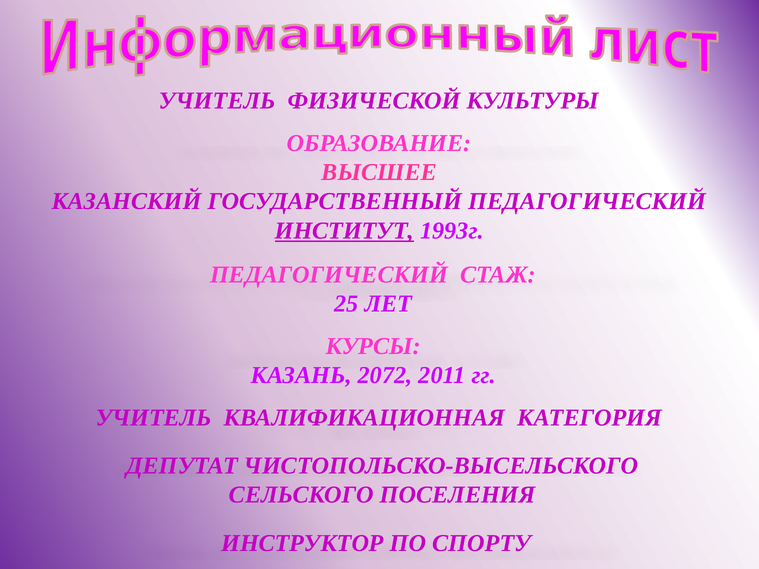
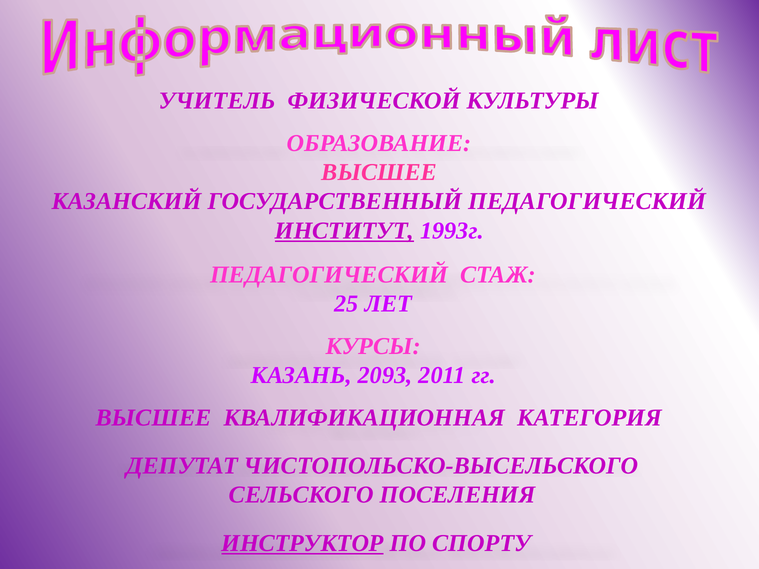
2072: 2072 -> 2093 (385, 376)
УЧИТЕЛЬ: УЧИТЕЛЬ -> ВЫСШЕЕ (153, 418)
ИНСТРУКТОР underline: none -> present (303, 544)
